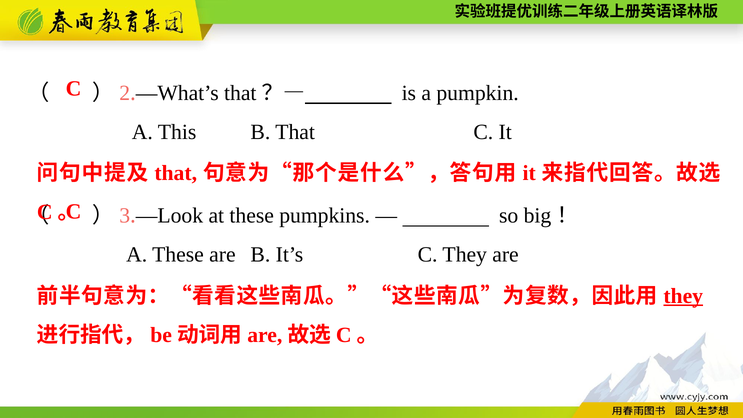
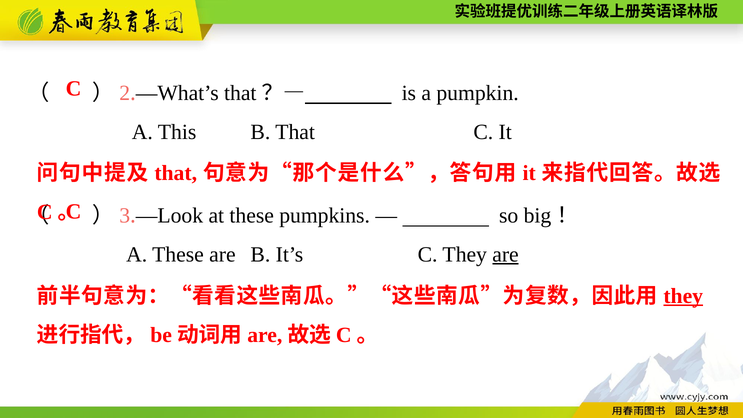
are underline: none -> present (506, 255)
